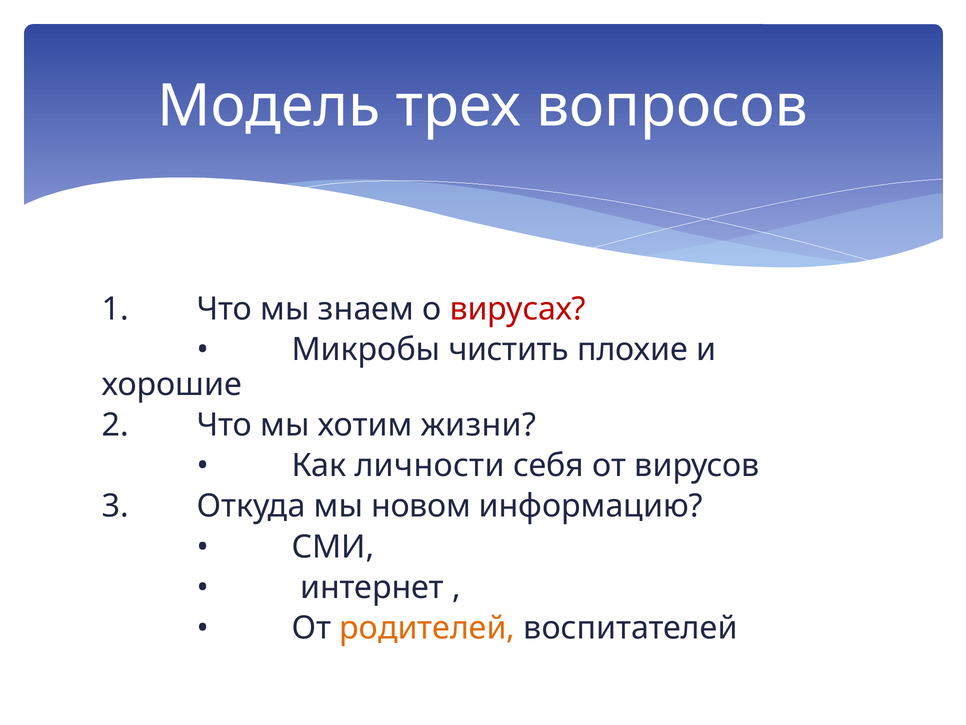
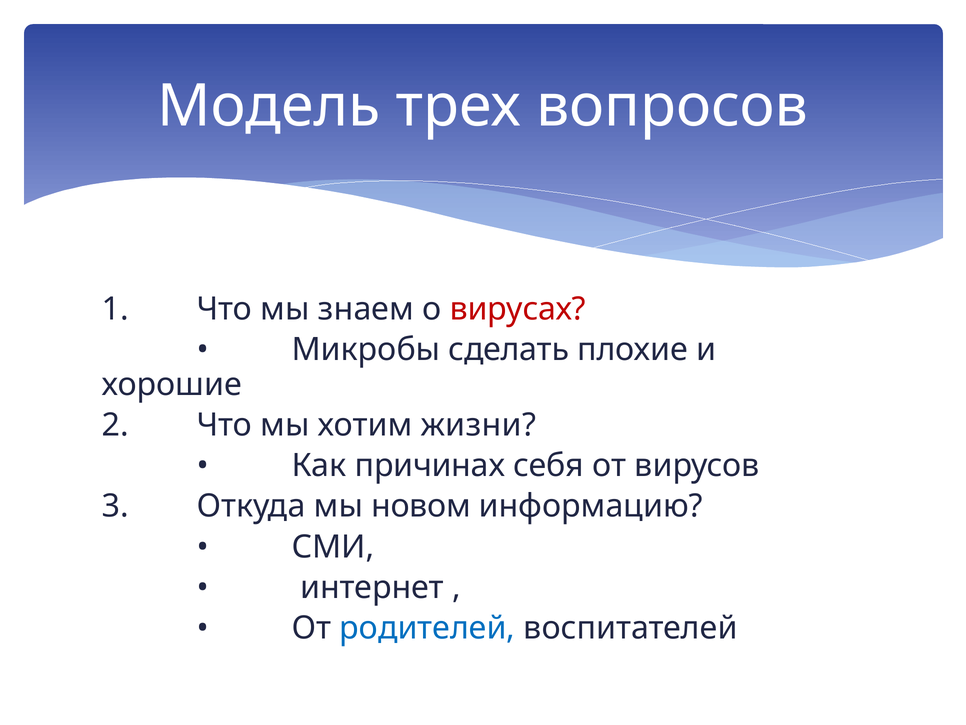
чистить: чистить -> сделать (509, 350)
личности: личности -> причинах (430, 465)
родителей colour: orange -> blue (427, 628)
